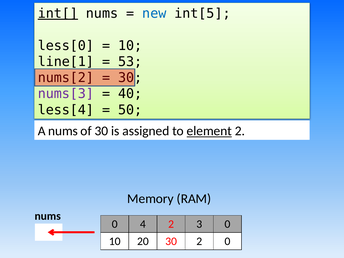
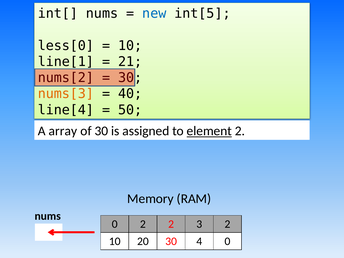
int[ underline: present -> none (58, 14)
53: 53 -> 21 (130, 62)
nums[3 colour: purple -> orange (66, 94)
less[4: less[4 -> line[4 (66, 110)
A nums: nums -> array (63, 131)
0 4: 4 -> 2 (143, 224)
3 0: 0 -> 2 (227, 224)
30 2: 2 -> 4 (199, 241)
